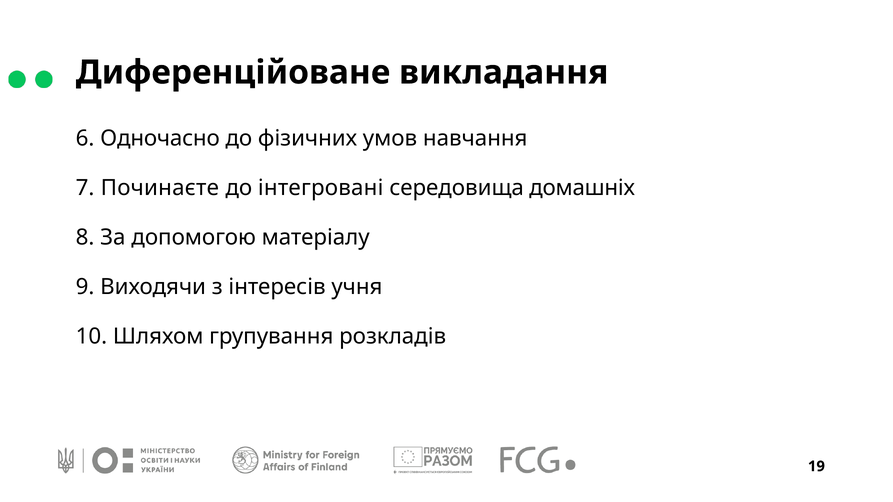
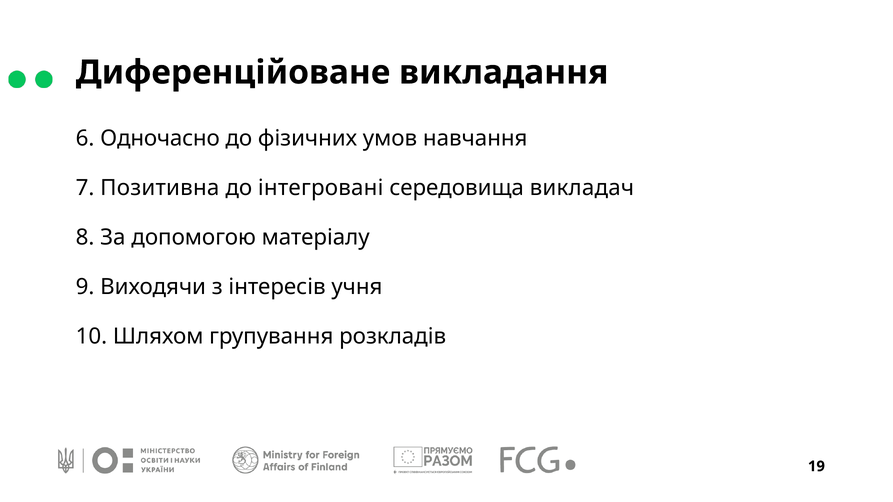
Починаєте: Починаєте -> Позитивна (160, 188)
домашніх: домашніх -> викладач (582, 188)
